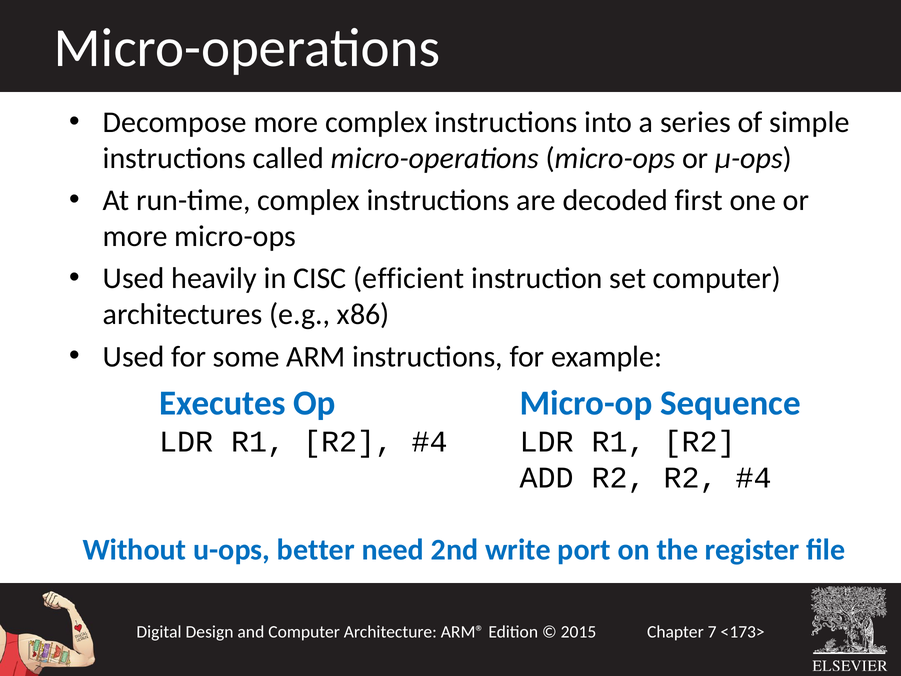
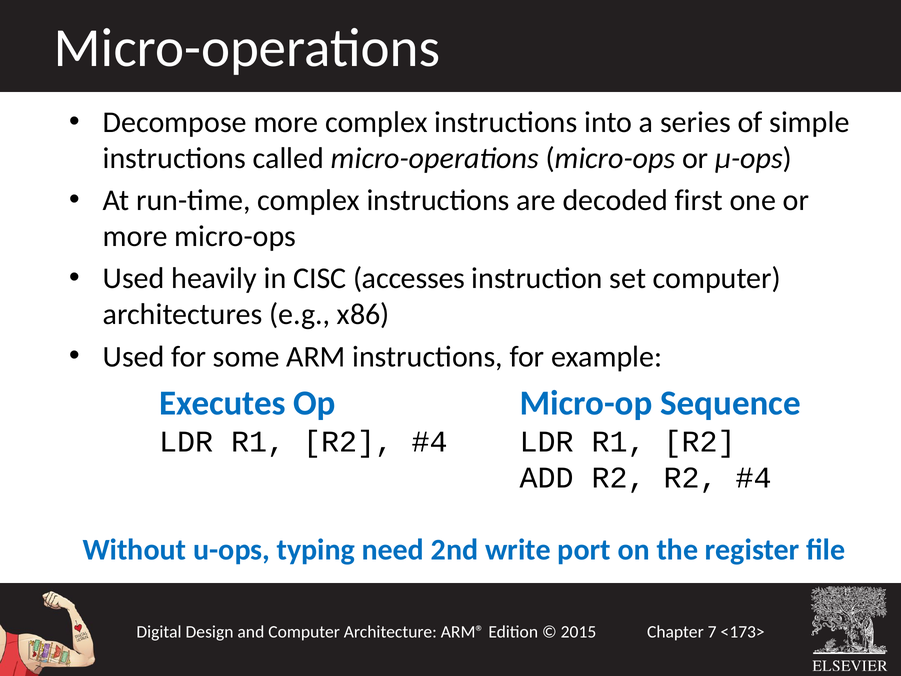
efficient: efficient -> accesses (409, 278)
better: better -> typing (316, 550)
